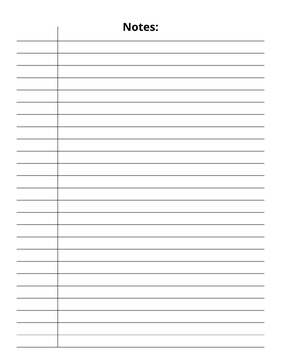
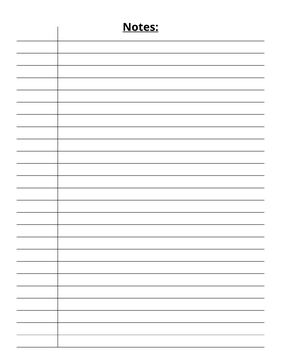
Notes underline: none -> present (140, 27)
